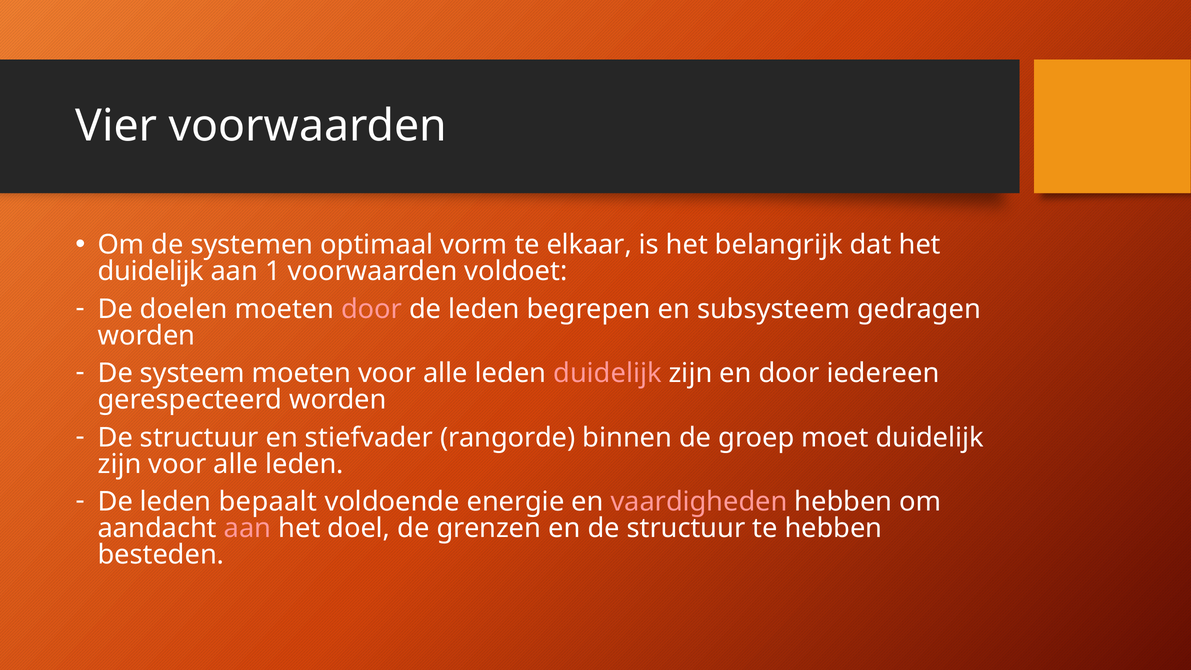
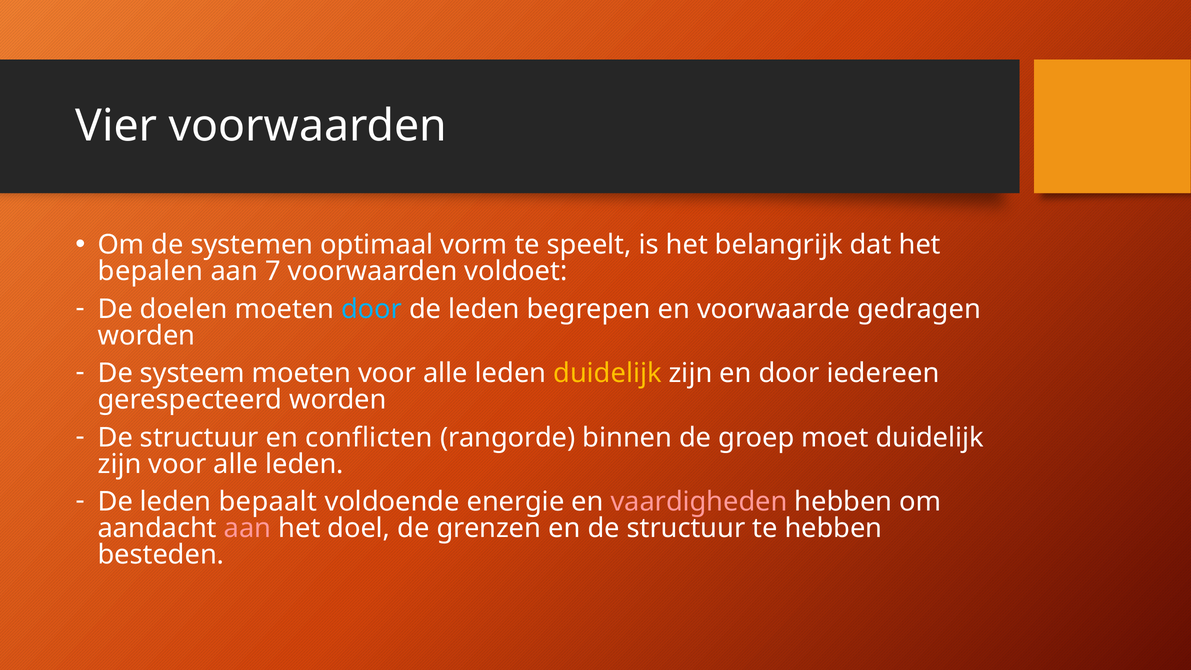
elkaar: elkaar -> speelt (589, 245)
duidelijk: duidelijk -> bepalen (151, 271)
1: 1 -> 7 (273, 271)
door colour: pink -> light blue (372, 309)
subsysteem: subsysteem -> voorwaarde (774, 309)
duidelijk colour: pink -> yellow (607, 373)
stiefvader: stiefvader -> conflicten (369, 437)
